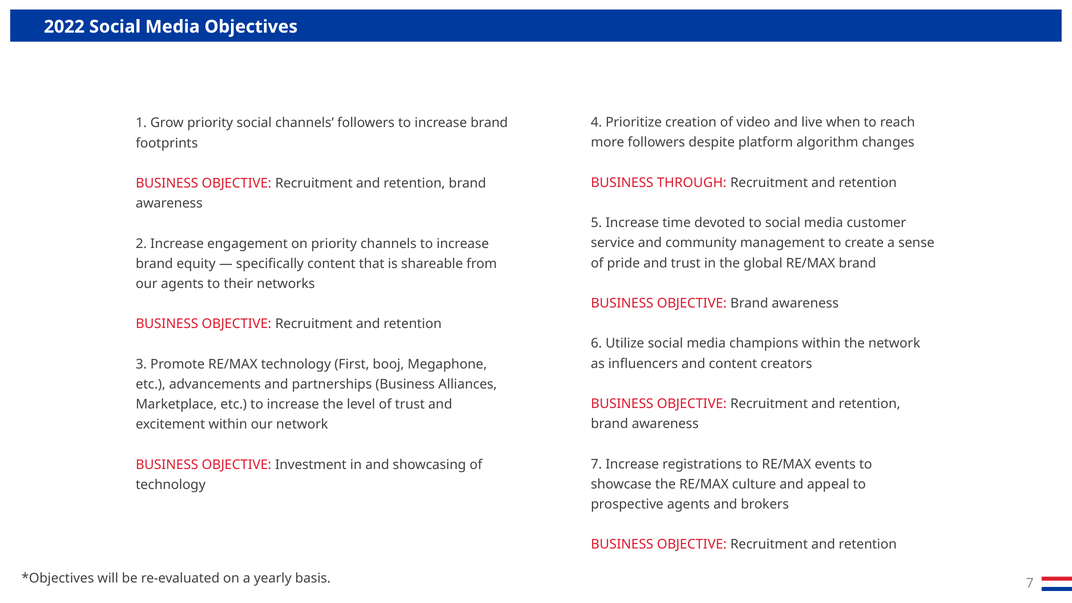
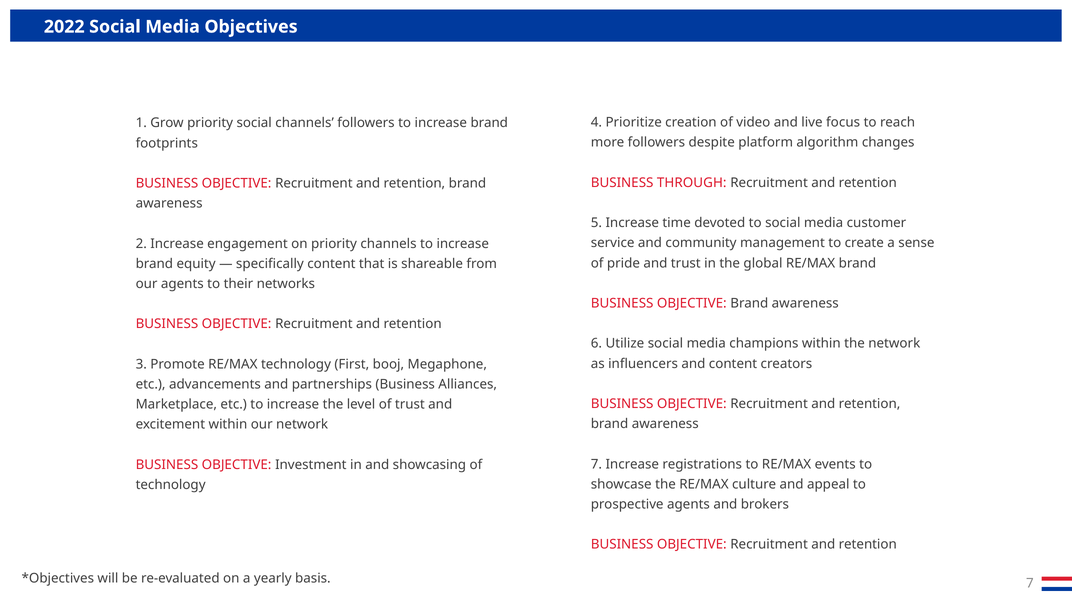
when: when -> focus (843, 122)
